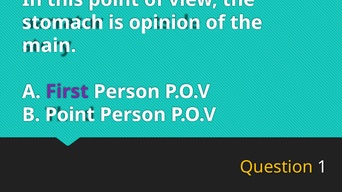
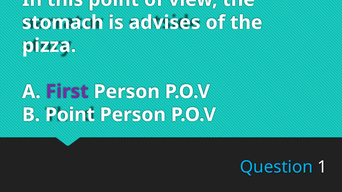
opinion: opinion -> advises (165, 23)
main: main -> pizza (49, 46)
Question colour: yellow -> light blue (276, 167)
